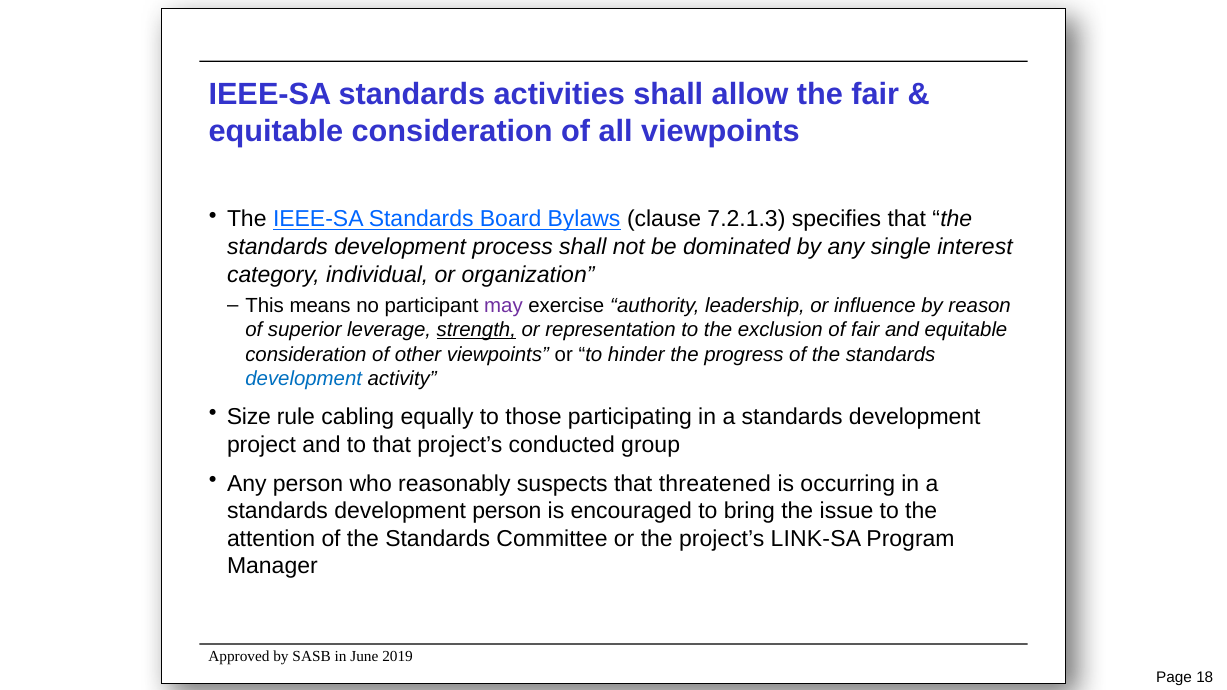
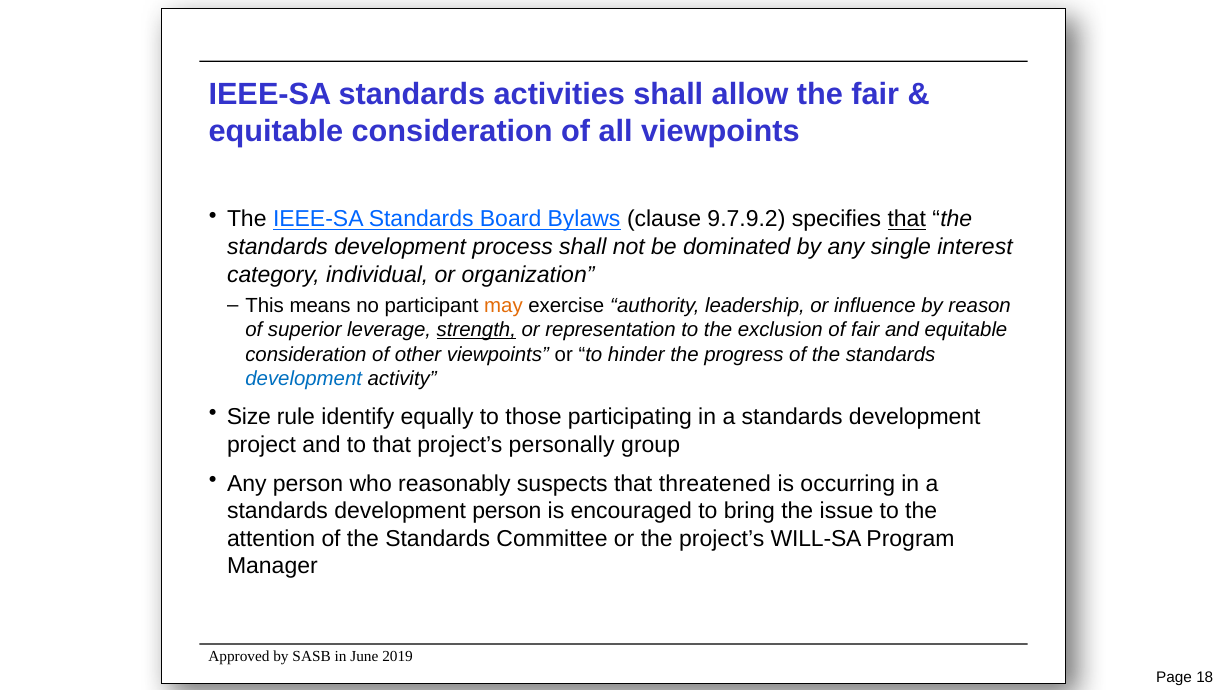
7.2.1.3: 7.2.1.3 -> 9.7.9.2 (746, 219)
that underline: none -> present (907, 219)
may colour: purple -> orange (503, 306)
cabling: cabling -> identify (358, 417)
conducted: conducted -> personally (562, 445)
LINK-SA: LINK-SA -> WILL-SA (816, 539)
